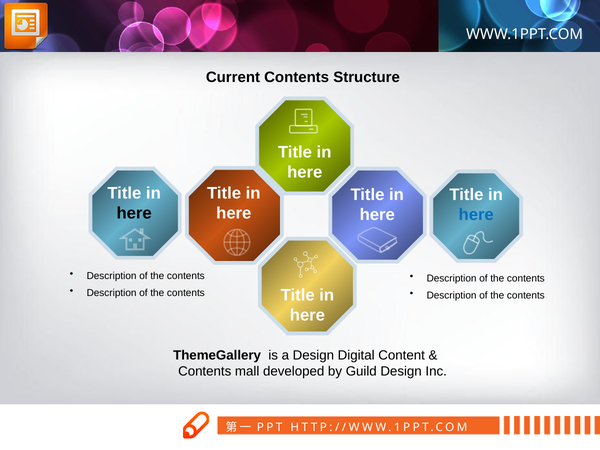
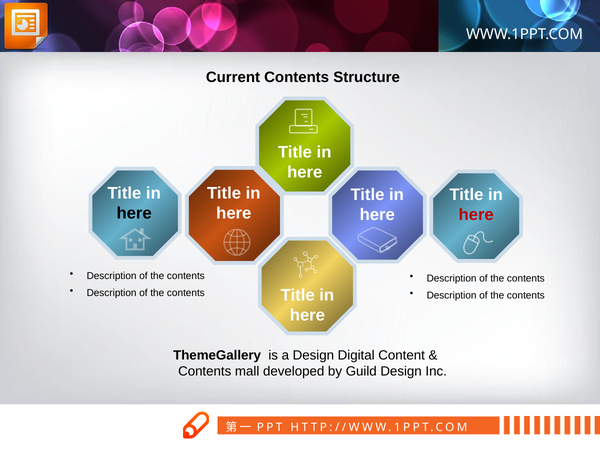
here colour: blue -> red (476, 215)
